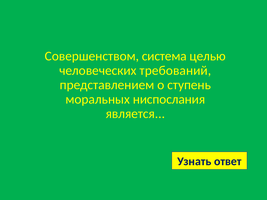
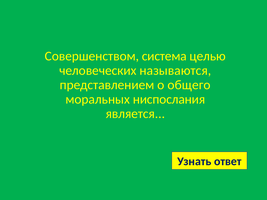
требований: требований -> называются (175, 71)
ступень: ступень -> общего (189, 85)
